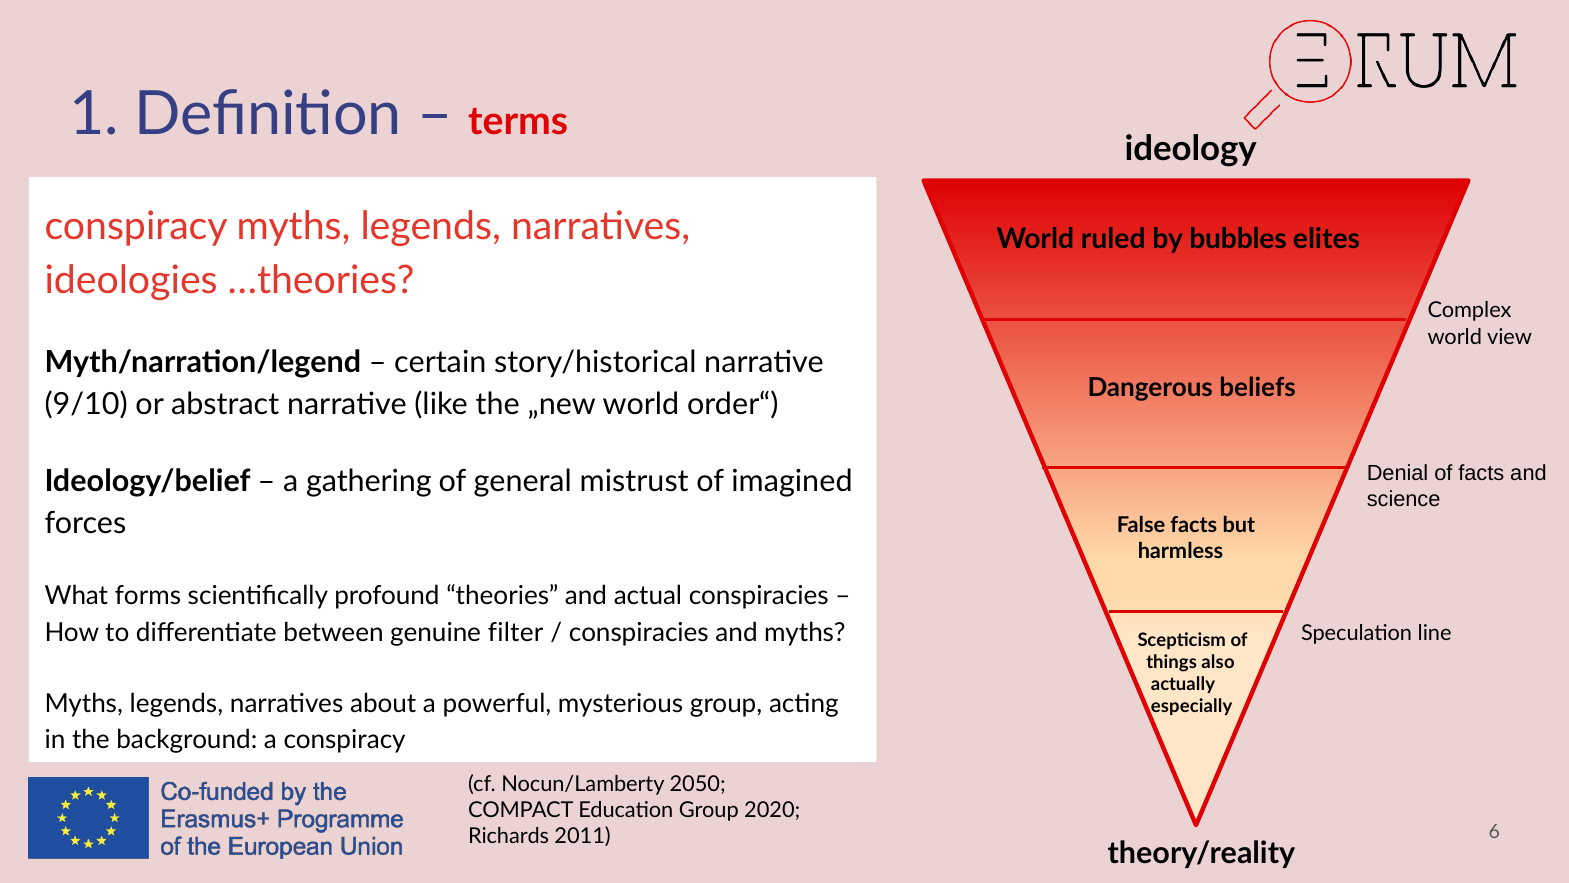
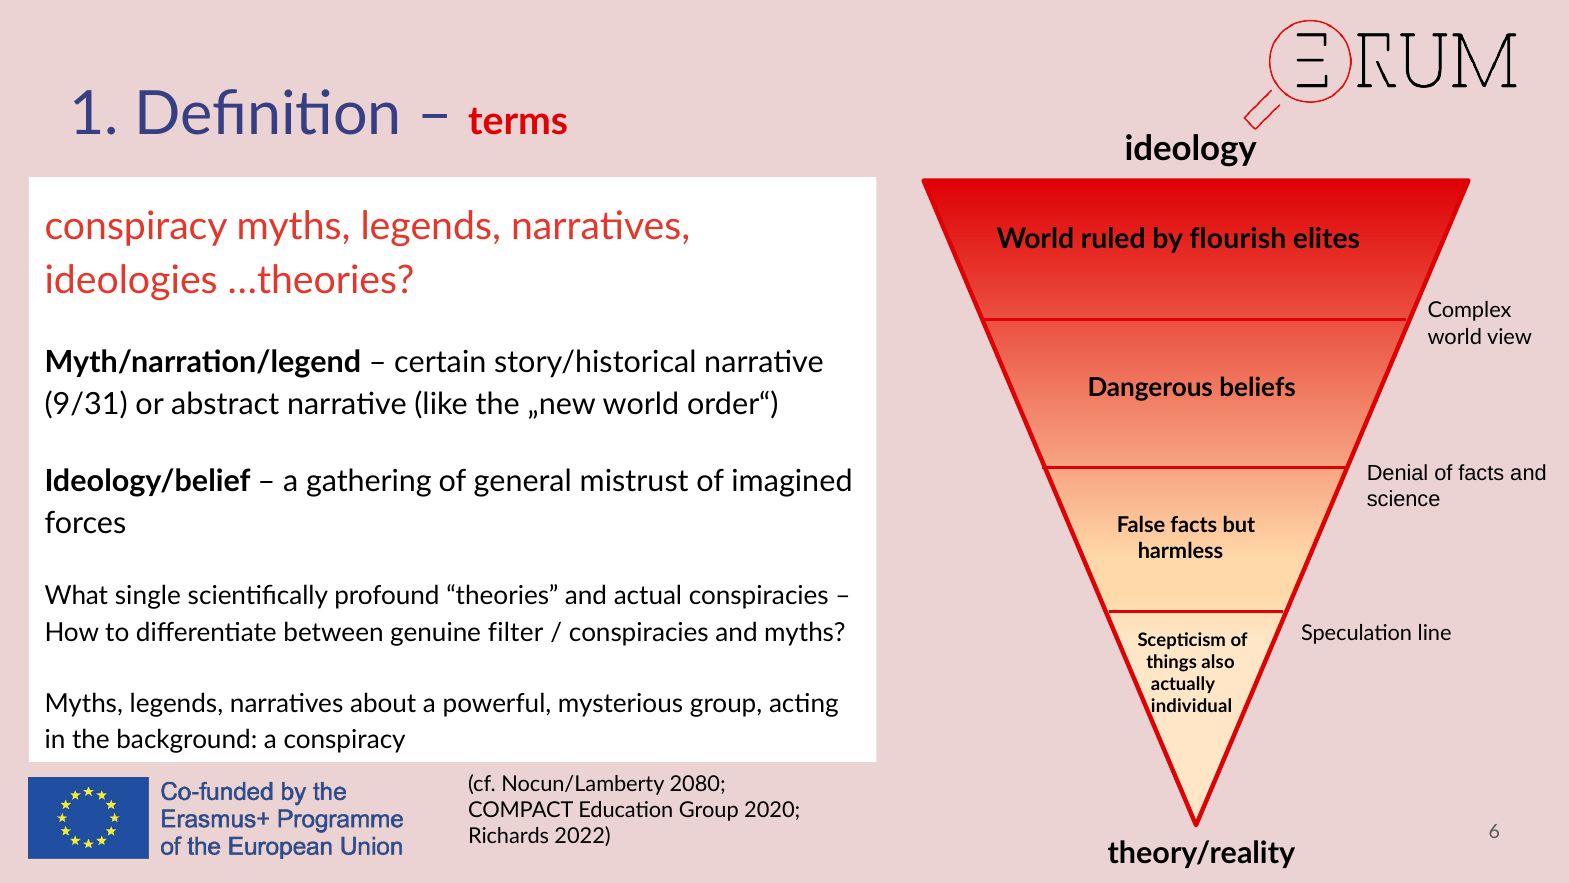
bubbles: bubbles -> flourish (1238, 239)
9/10: 9/10 -> 9/31 (86, 404)
forms: forms -> single (148, 596)
especially: especially -> individual (1192, 706)
2050: 2050 -> 2080 (698, 784)
2011: 2011 -> 2022 (583, 836)
